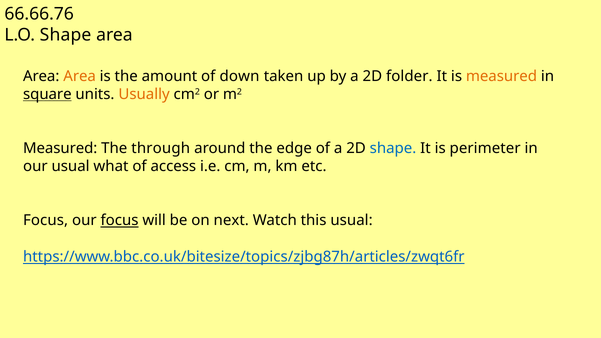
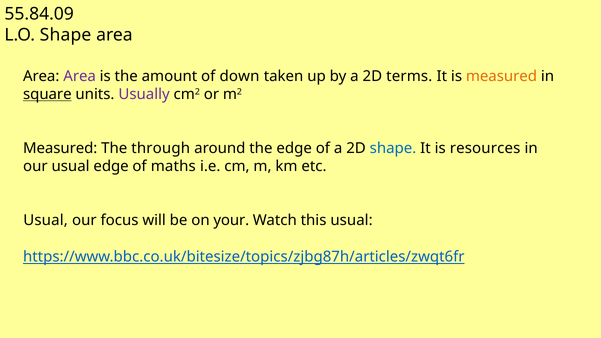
66.66.76: 66.66.76 -> 55.84.09 (39, 14)
Area colour: orange -> purple (80, 76)
folder: folder -> terms (409, 76)
Usually colour: orange -> purple (144, 94)
perimeter: perimeter -> resources (485, 148)
usual what: what -> edge (111, 166)
access: access -> maths (173, 166)
Focus: Focus -> Usual (46, 221)
focus underline: present -> none (120, 221)
next: next -> your (231, 221)
